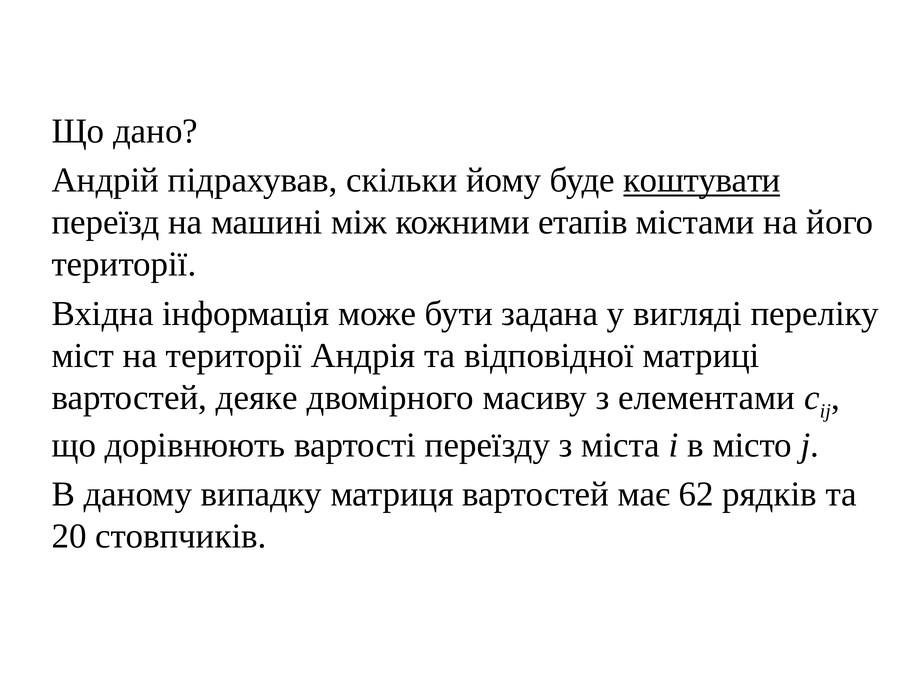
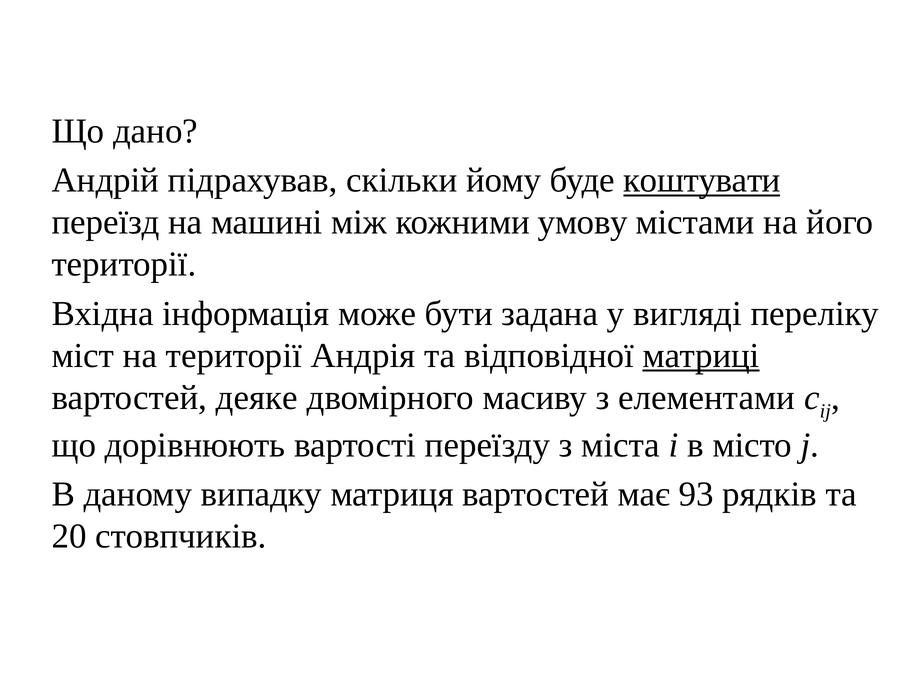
етапів: етапів -> умову (583, 222)
матриці underline: none -> present (701, 355)
62: 62 -> 93 (696, 494)
